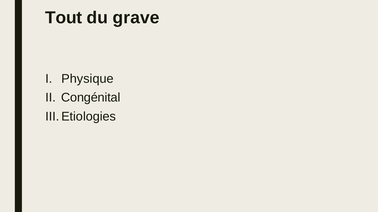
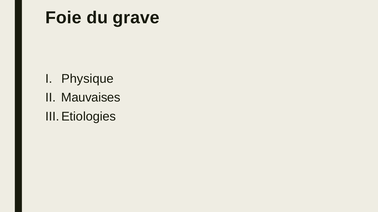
Tout: Tout -> Foie (64, 18)
Congénital: Congénital -> Mauvaises (91, 98)
